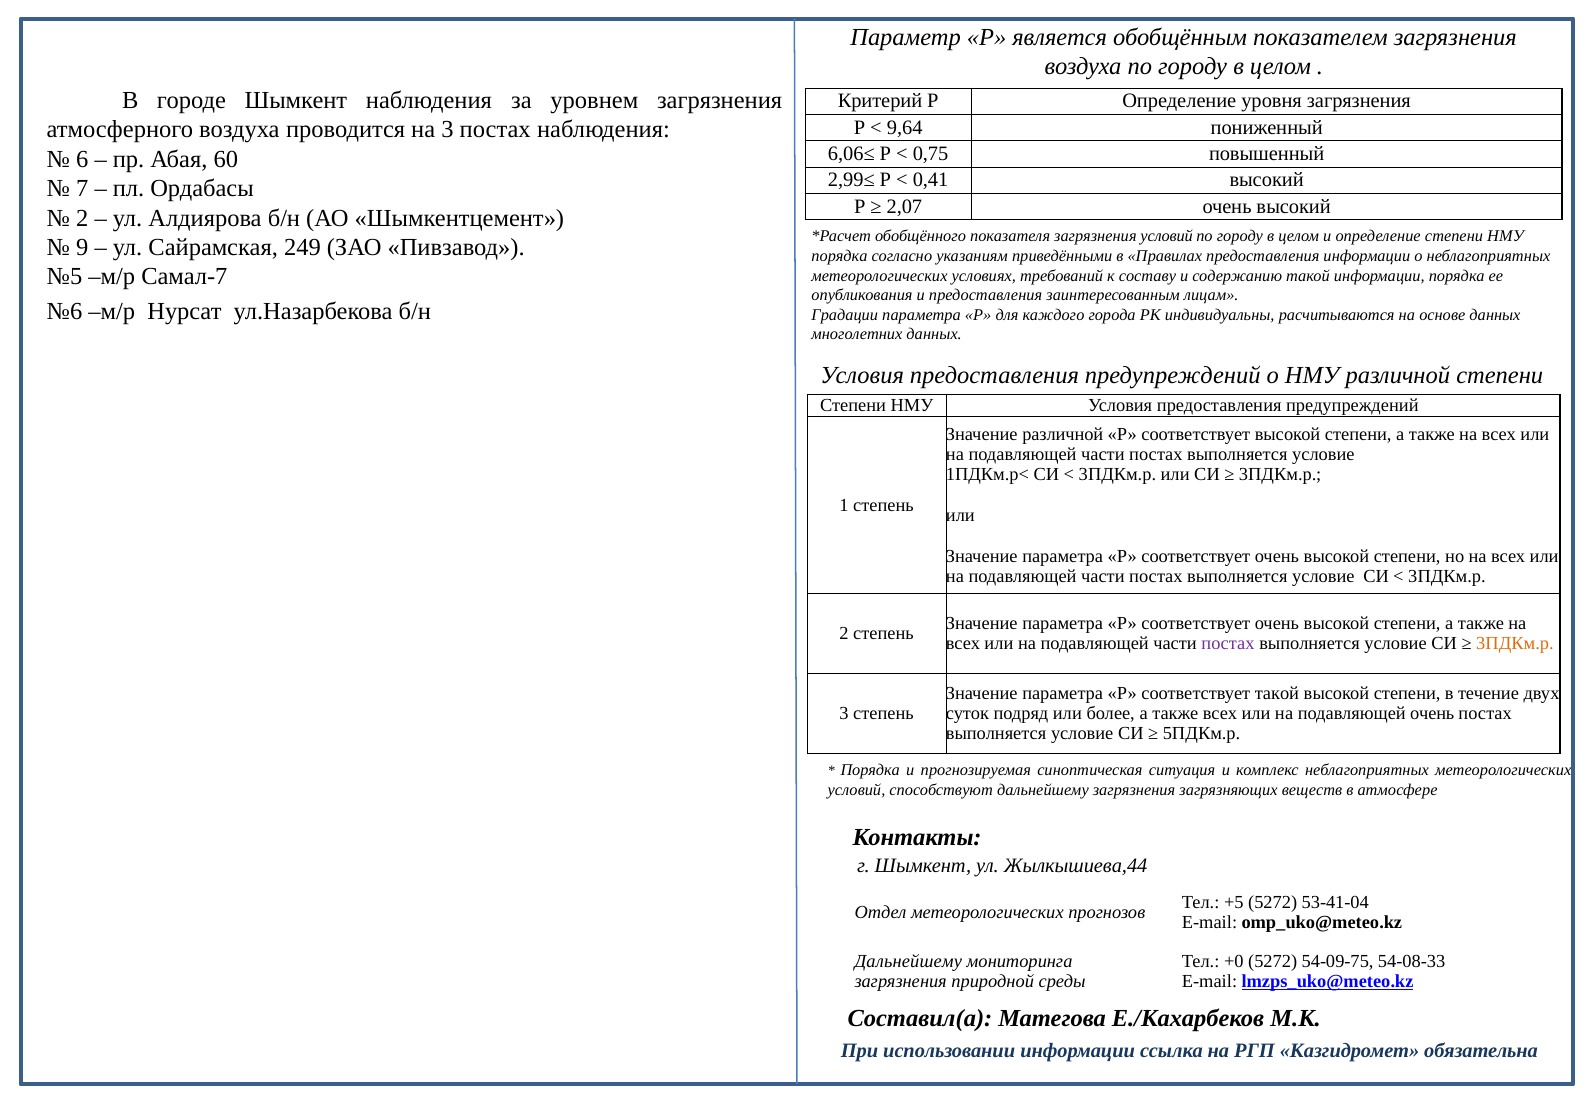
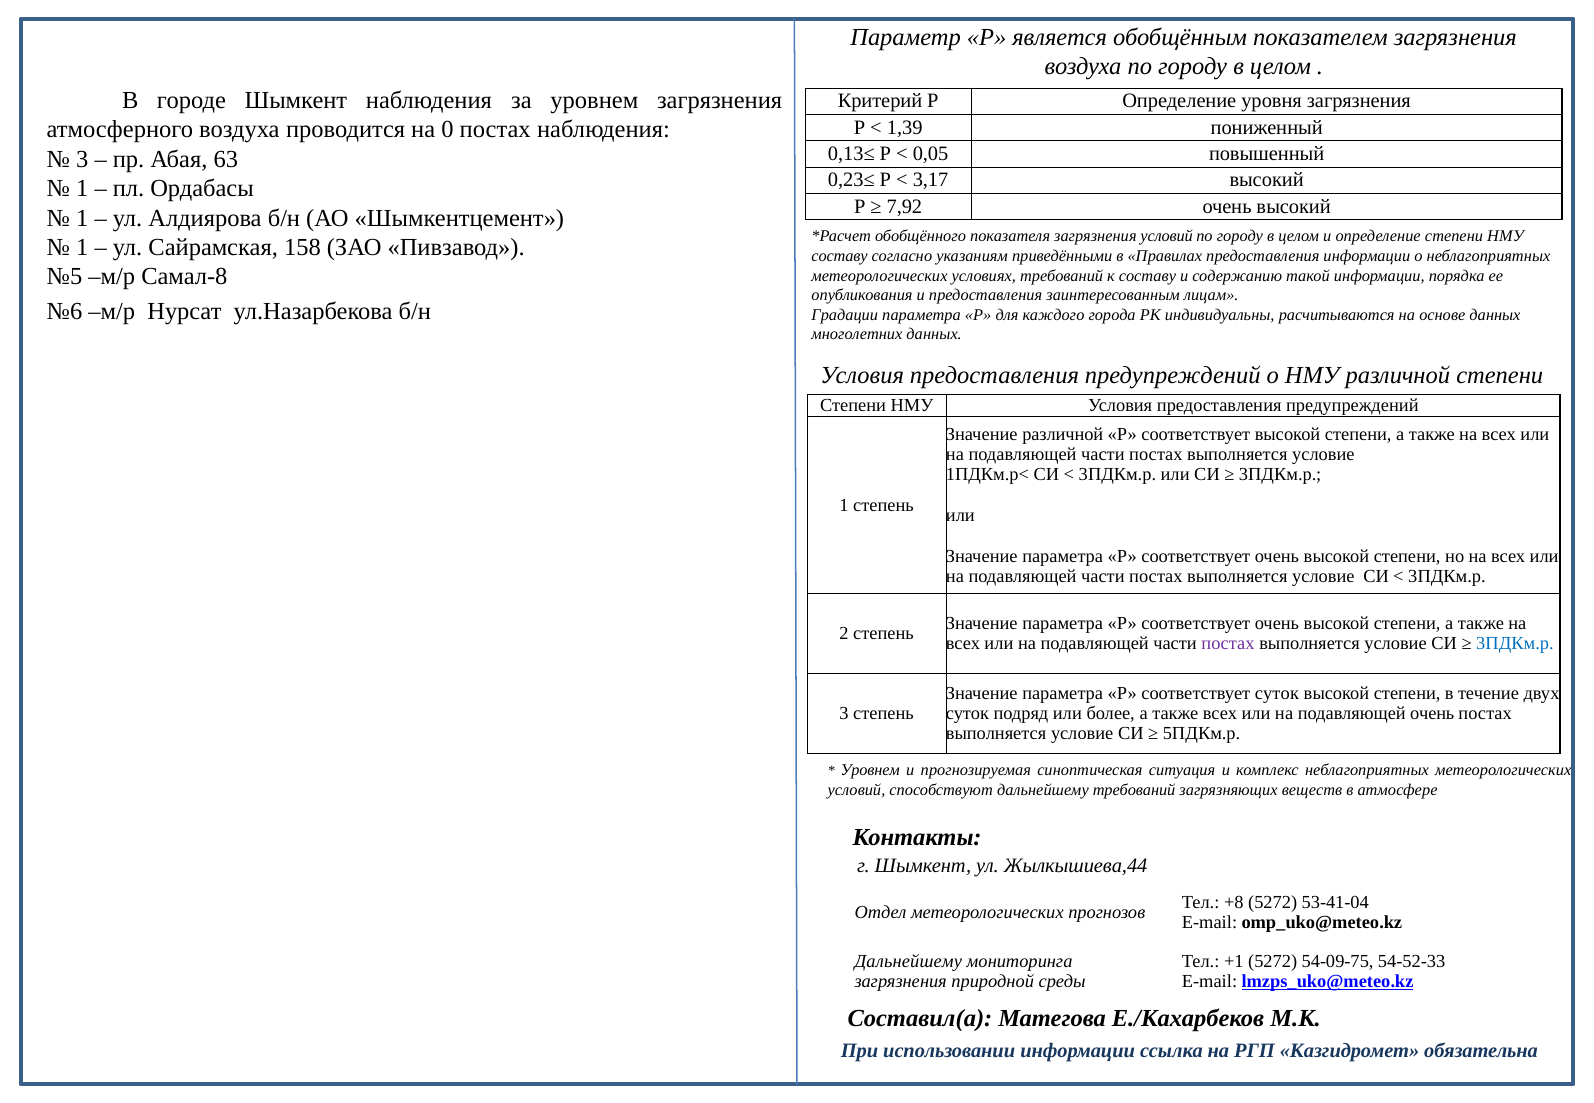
9,64: 9,64 -> 1,39 (905, 127)
на 3: 3 -> 0 (447, 130)
6,06≤: 6,06≤ -> 0,13≤ (851, 154)
0,75: 0,75 -> 0,05 (931, 154)
6: 6 -> 3 (82, 159)
60: 60 -> 63 (226, 159)
2,99≤: 2,99≤ -> 0,23≤ (851, 180)
0,41: 0,41 -> 3,17 (931, 180)
7: 7 -> 1 (82, 189)
2,07: 2,07 -> 7,92 (904, 206)
2: 2 -> 1 (82, 218)
9: 9 -> 1 (82, 247)
249: 249 -> 158 (302, 247)
порядка: порядка -> составу (840, 256)
Самал-7: Самал-7 -> Самал-8 (184, 277)
3ПДКм.р colour: orange -> blue (1515, 644)
соответствует такой: такой -> суток (1277, 693)
Порядка: Порядка -> Уровнем (870, 771)
дальнейшему загрязнения: загрязнения -> требований (1134, 790)
+5: +5 -> +8 (1234, 903)
+0: +0 -> +1 (1234, 962)
54-08-33: 54-08-33 -> 54-52-33 (1412, 962)
